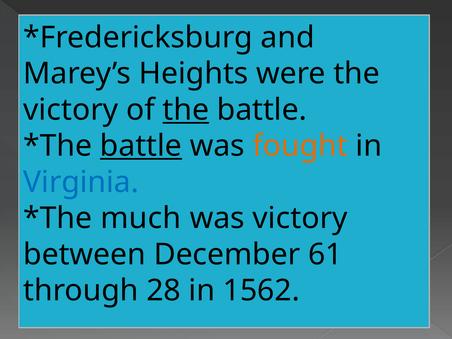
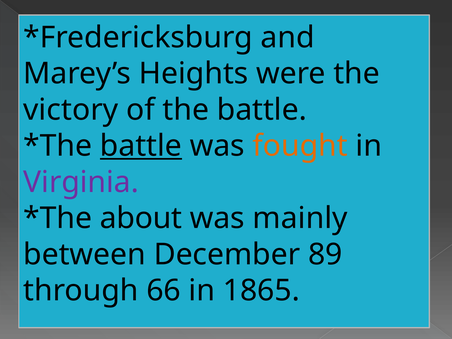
the underline: present -> none (186, 110)
Virginia colour: blue -> purple (81, 182)
much: much -> about (141, 218)
was victory: victory -> mainly (300, 218)
61: 61 -> 89 (325, 254)
28: 28 -> 66 (164, 291)
1562: 1562 -> 1865 (261, 291)
